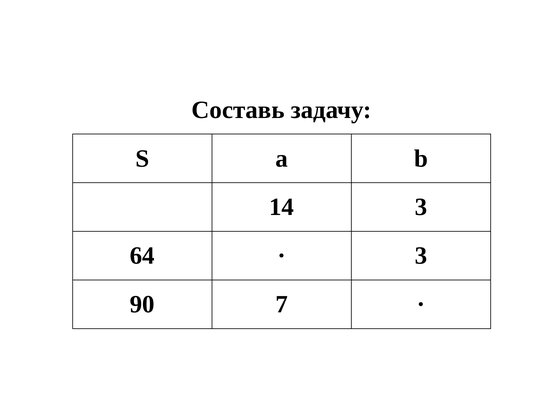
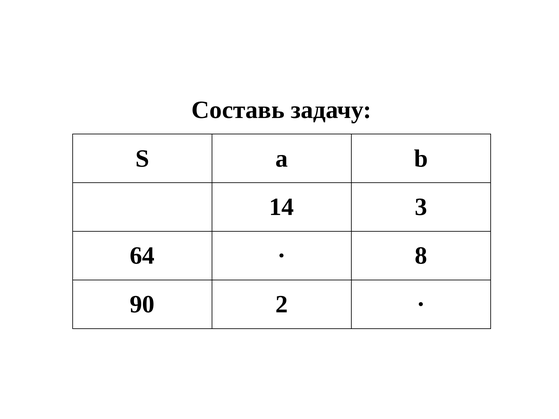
3: 3 -> 8 (421, 256)
7: 7 -> 2 (282, 305)
